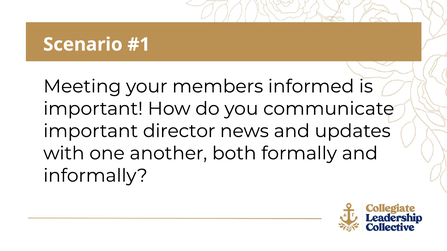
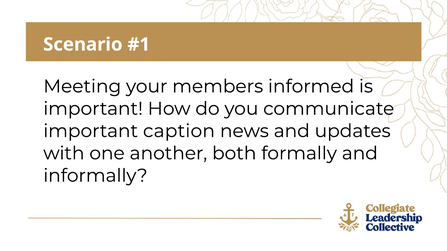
director: director -> caption (179, 131)
